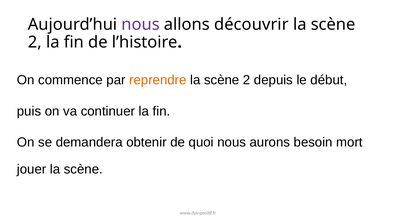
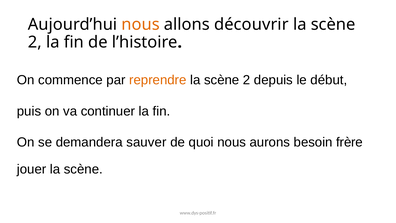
nous colour: purple -> orange (141, 24)
obtenir: obtenir -> sauver (146, 142)
mort: mort -> frère (350, 142)
